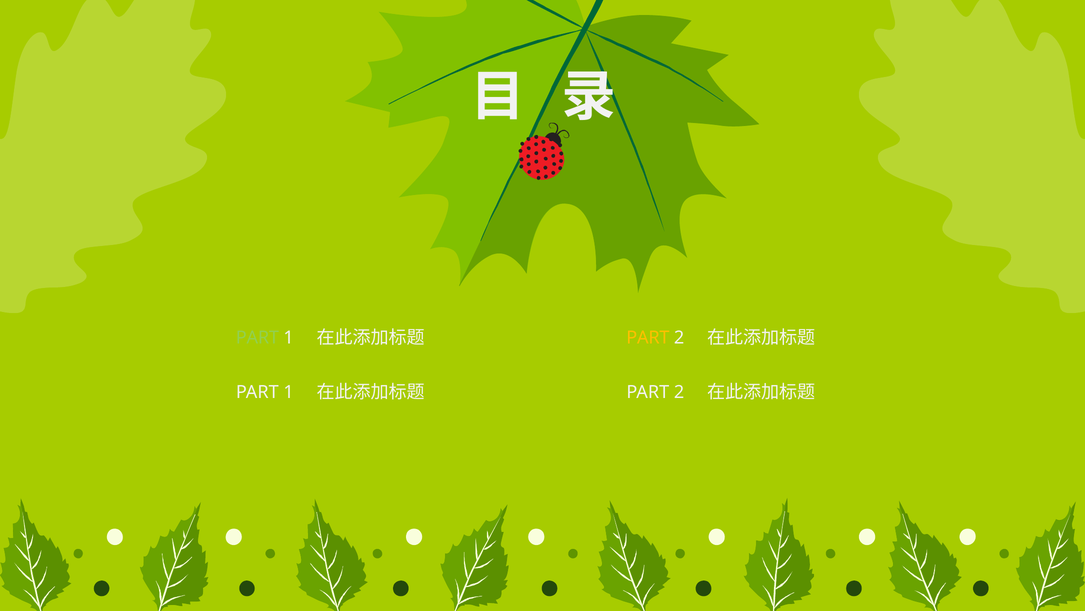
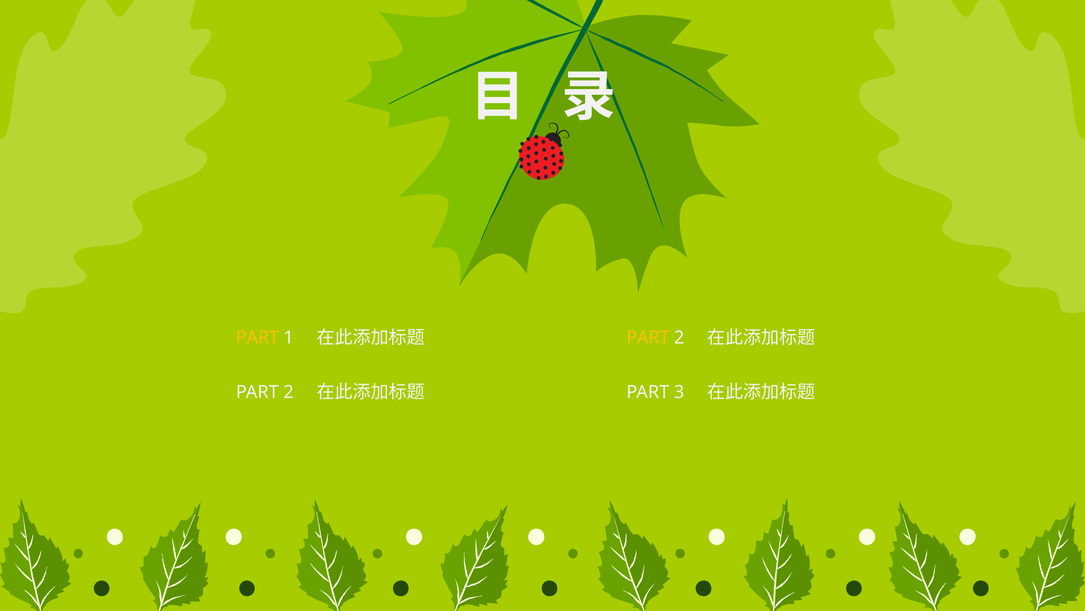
PART colour: light green -> yellow (257, 337)
1: 1 -> 2 (289, 392)
2: 2 -> 3 (679, 392)
